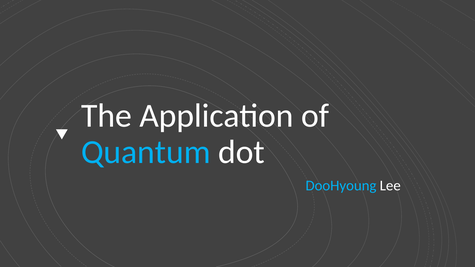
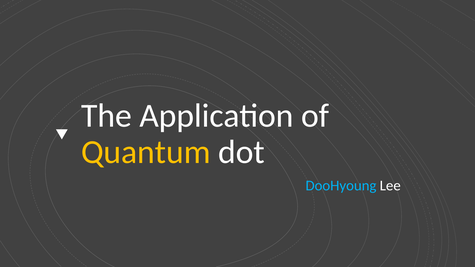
Quantum colour: light blue -> yellow (146, 152)
